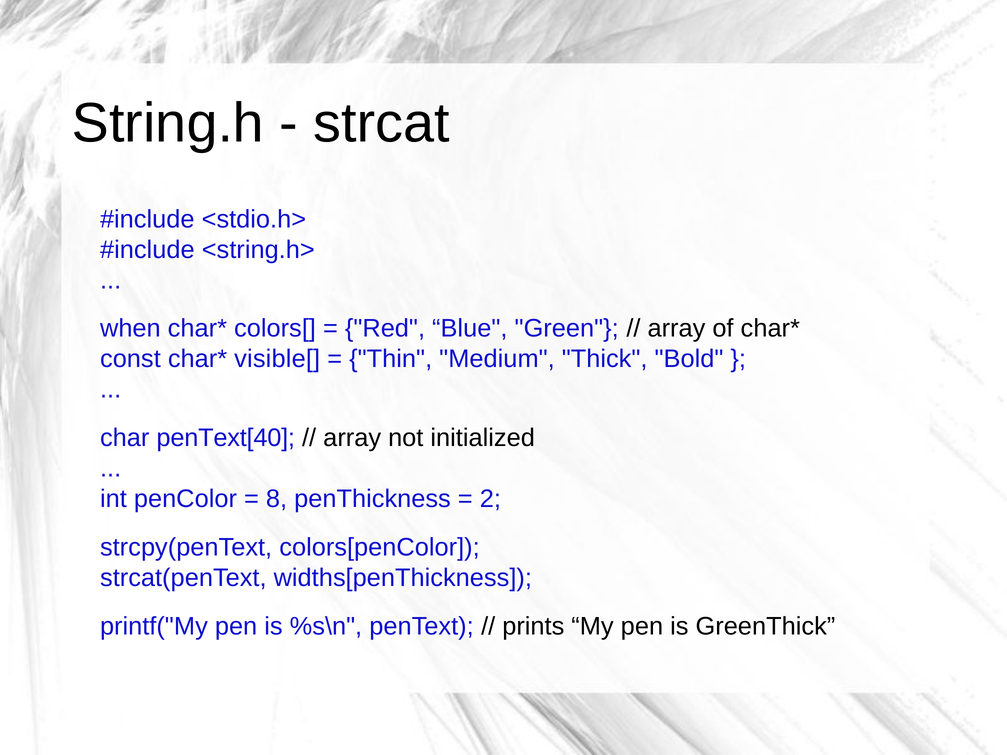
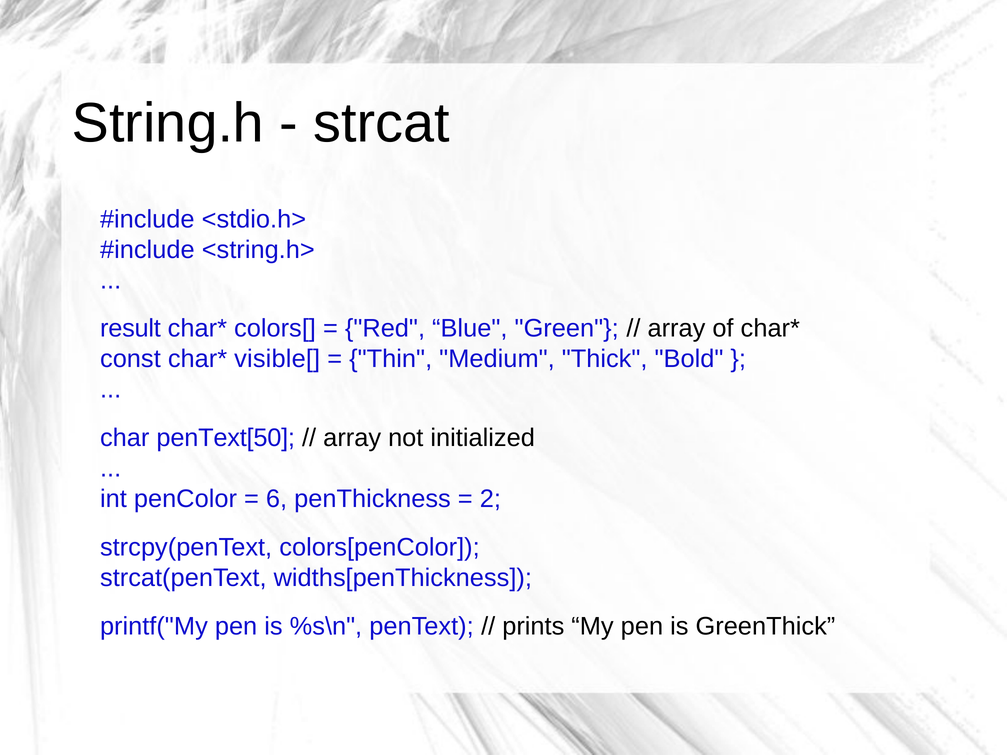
when: when -> result (130, 329)
penText[40: penText[40 -> penText[50 (226, 438)
8: 8 -> 6 (277, 499)
